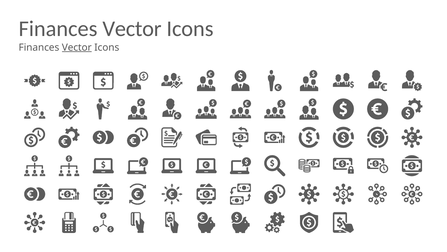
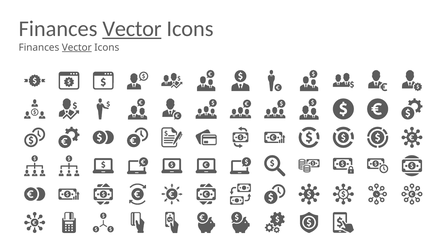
Vector underline: none -> present (132, 29)
